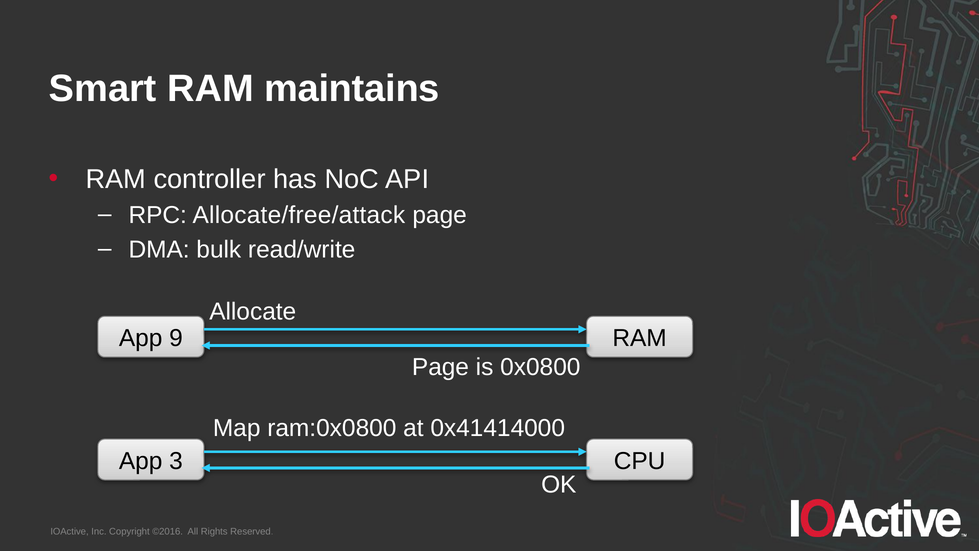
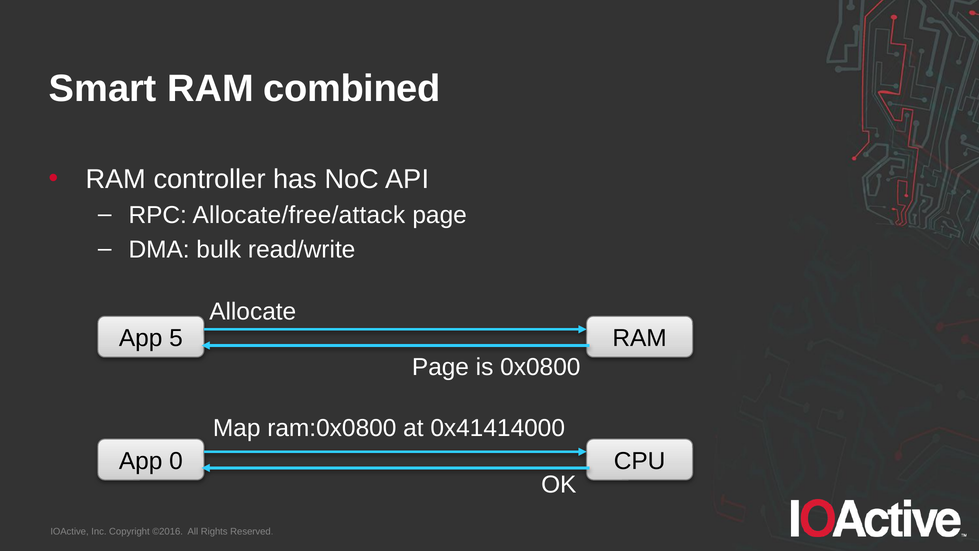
maintains: maintains -> combined (352, 89)
9: 9 -> 5 (176, 338)
3: 3 -> 0 (176, 461)
